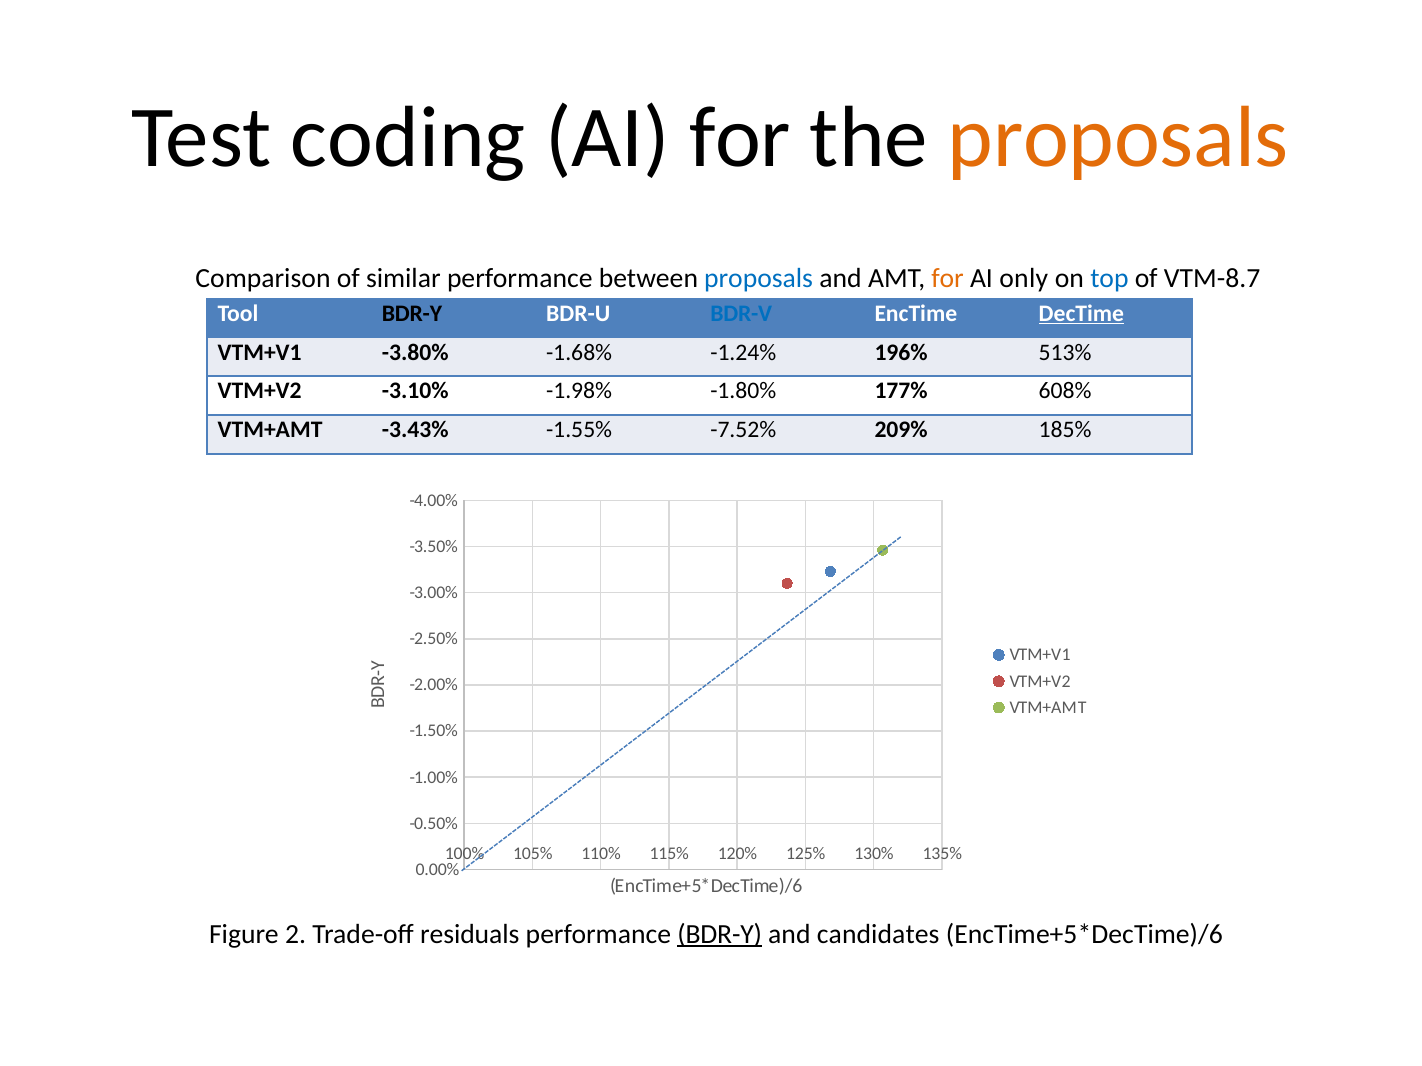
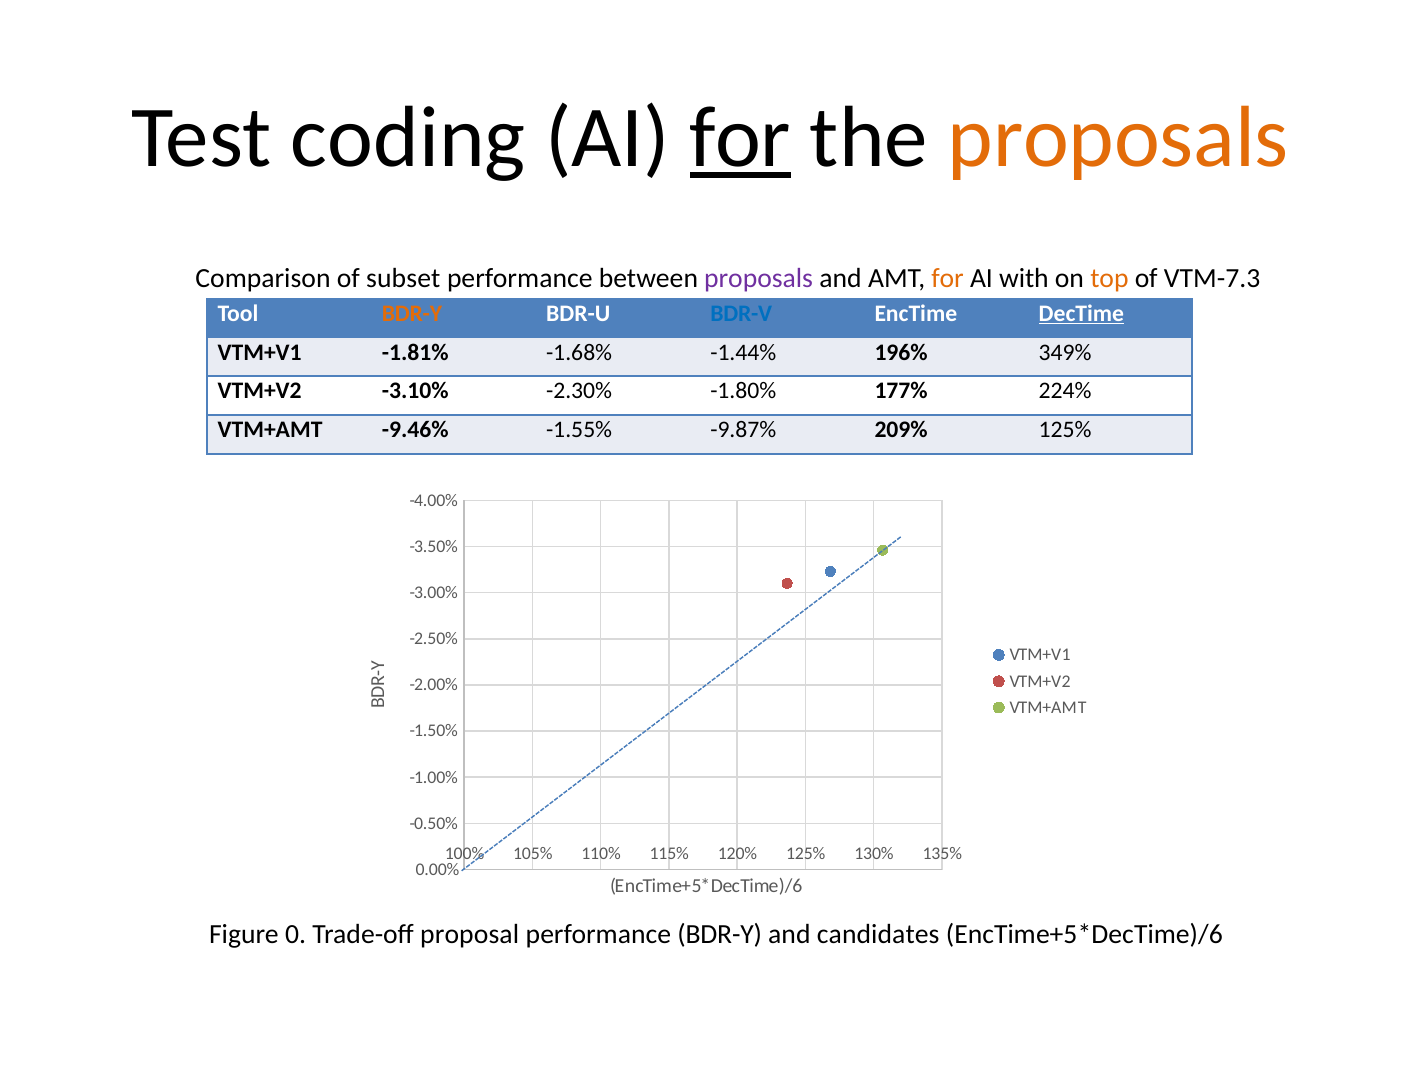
for underline: none -> present (740, 138)
similar: similar -> subset (403, 279)
proposals colour: blue -> purple (759, 279)
only: only -> with (1024, 279)
top colour: blue -> orange (1109, 279)
VTM-8.7: VTM-8.7 -> VTM-7.3 (1212, 279)
BDR-Y colour: black -> orange (412, 314)
-3.80%: -3.80% -> -1.81% (415, 352)
-1.24%: -1.24% -> -1.44% (743, 352)
513%: 513% -> 349% (1065, 352)
-1.98%: -1.98% -> -2.30% (579, 391)
608%: 608% -> 224% (1065, 391)
-3.43%: -3.43% -> -9.46% (415, 430)
-7.52%: -7.52% -> -9.87% (743, 430)
209% 185%: 185% -> 125% (1065, 430)
2: 2 -> 0 (295, 935)
residuals: residuals -> proposal (470, 935)
BDR-Y underline: present -> none (720, 935)
